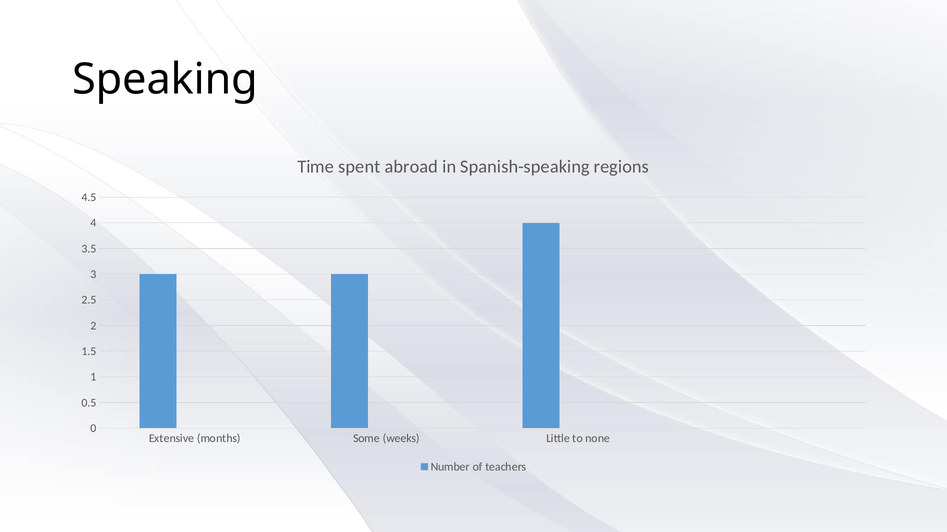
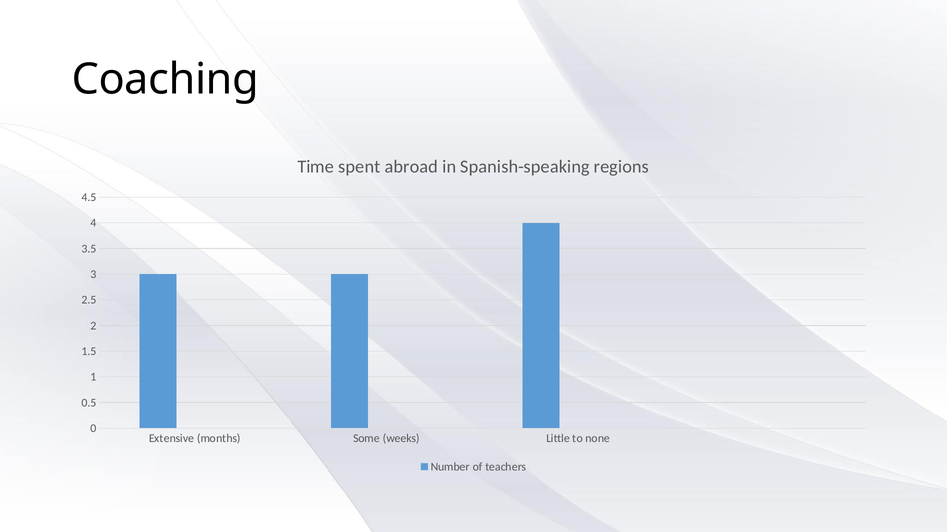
Speaking: Speaking -> Coaching (165, 80)
